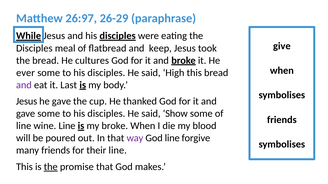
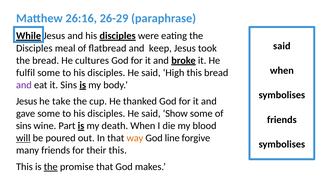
26:97: 26:97 -> 26:16 (81, 18)
give: give -> said (282, 46)
ever: ever -> fulfil (26, 73)
it Last: Last -> Sins (69, 85)
he gave: gave -> take (61, 102)
line: line -> sins (24, 126)
wine Line: Line -> Part (67, 126)
my broke: broke -> death (115, 126)
will underline: none -> present (23, 138)
way colour: purple -> orange (135, 138)
their line: line -> this (118, 151)
